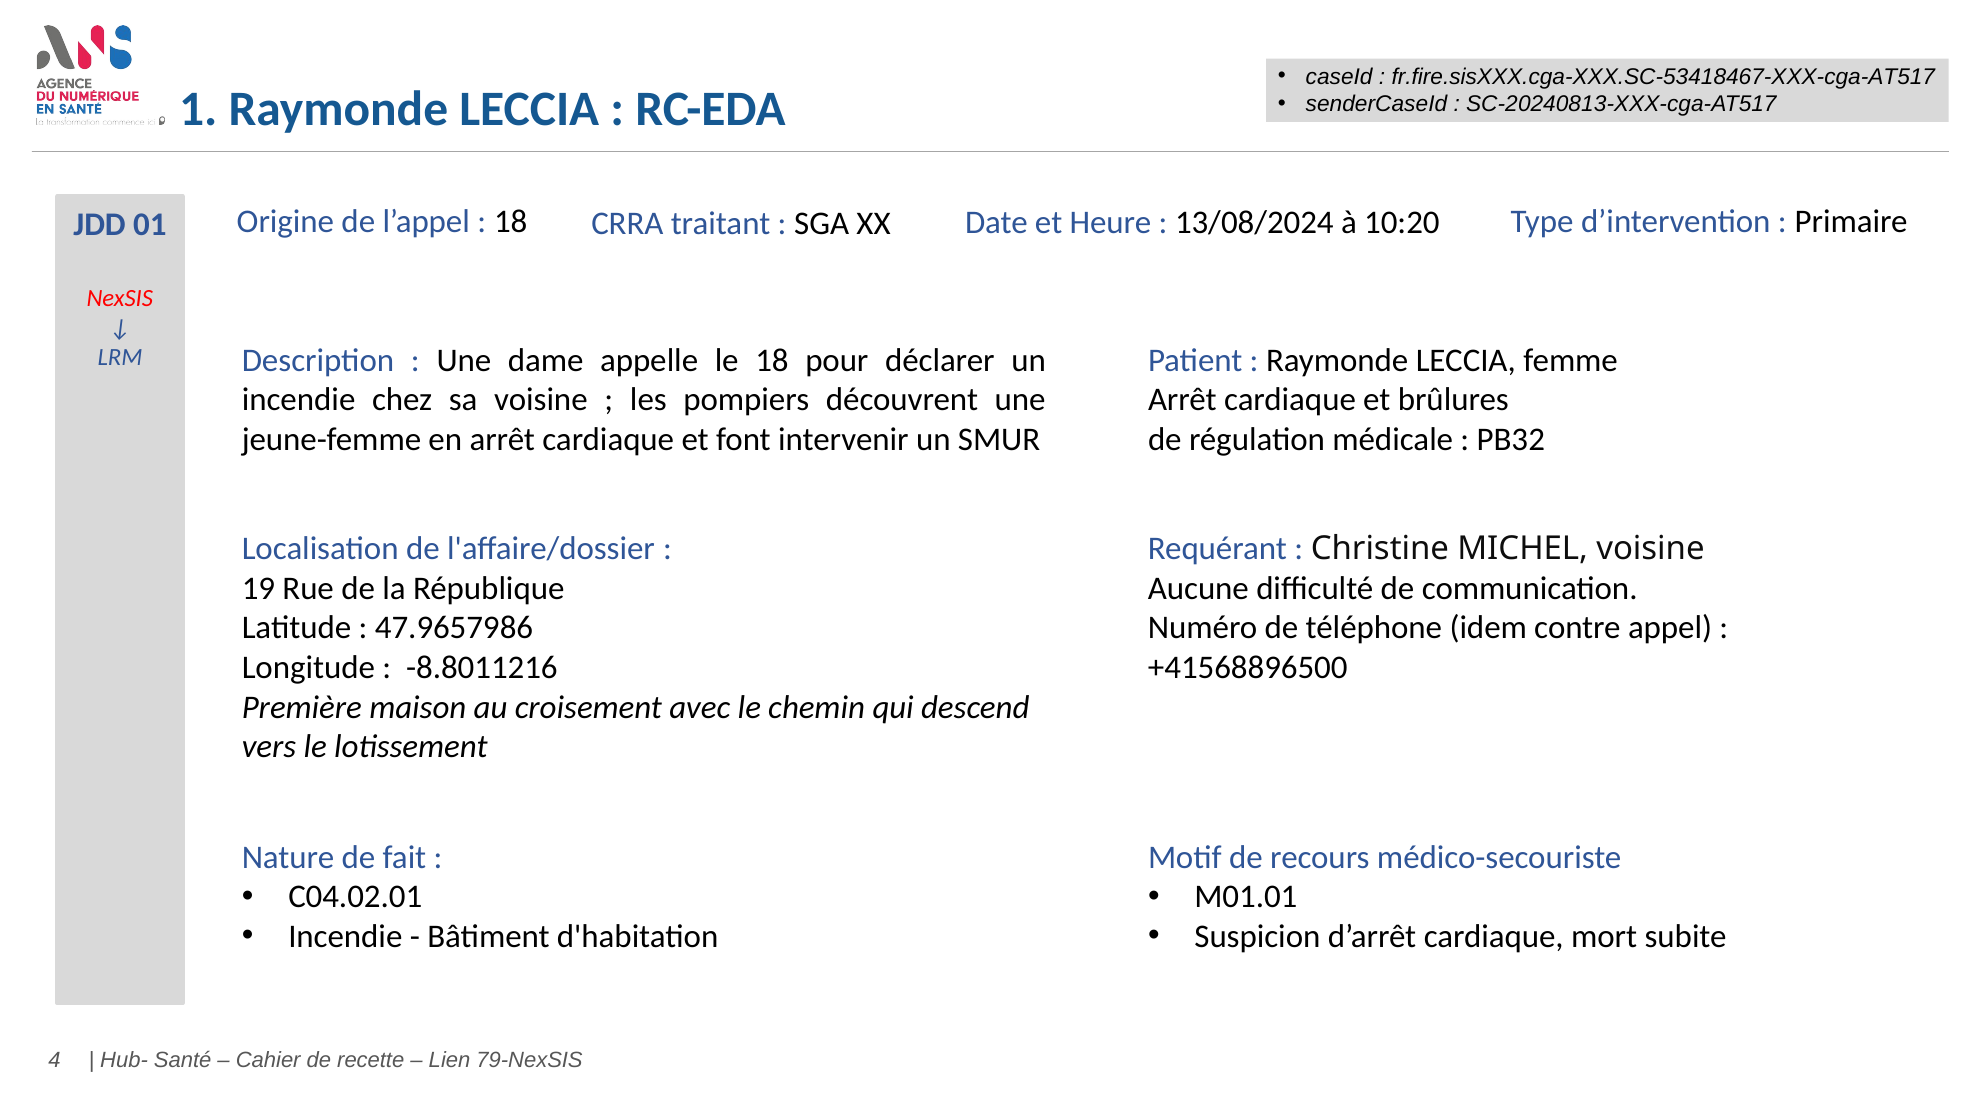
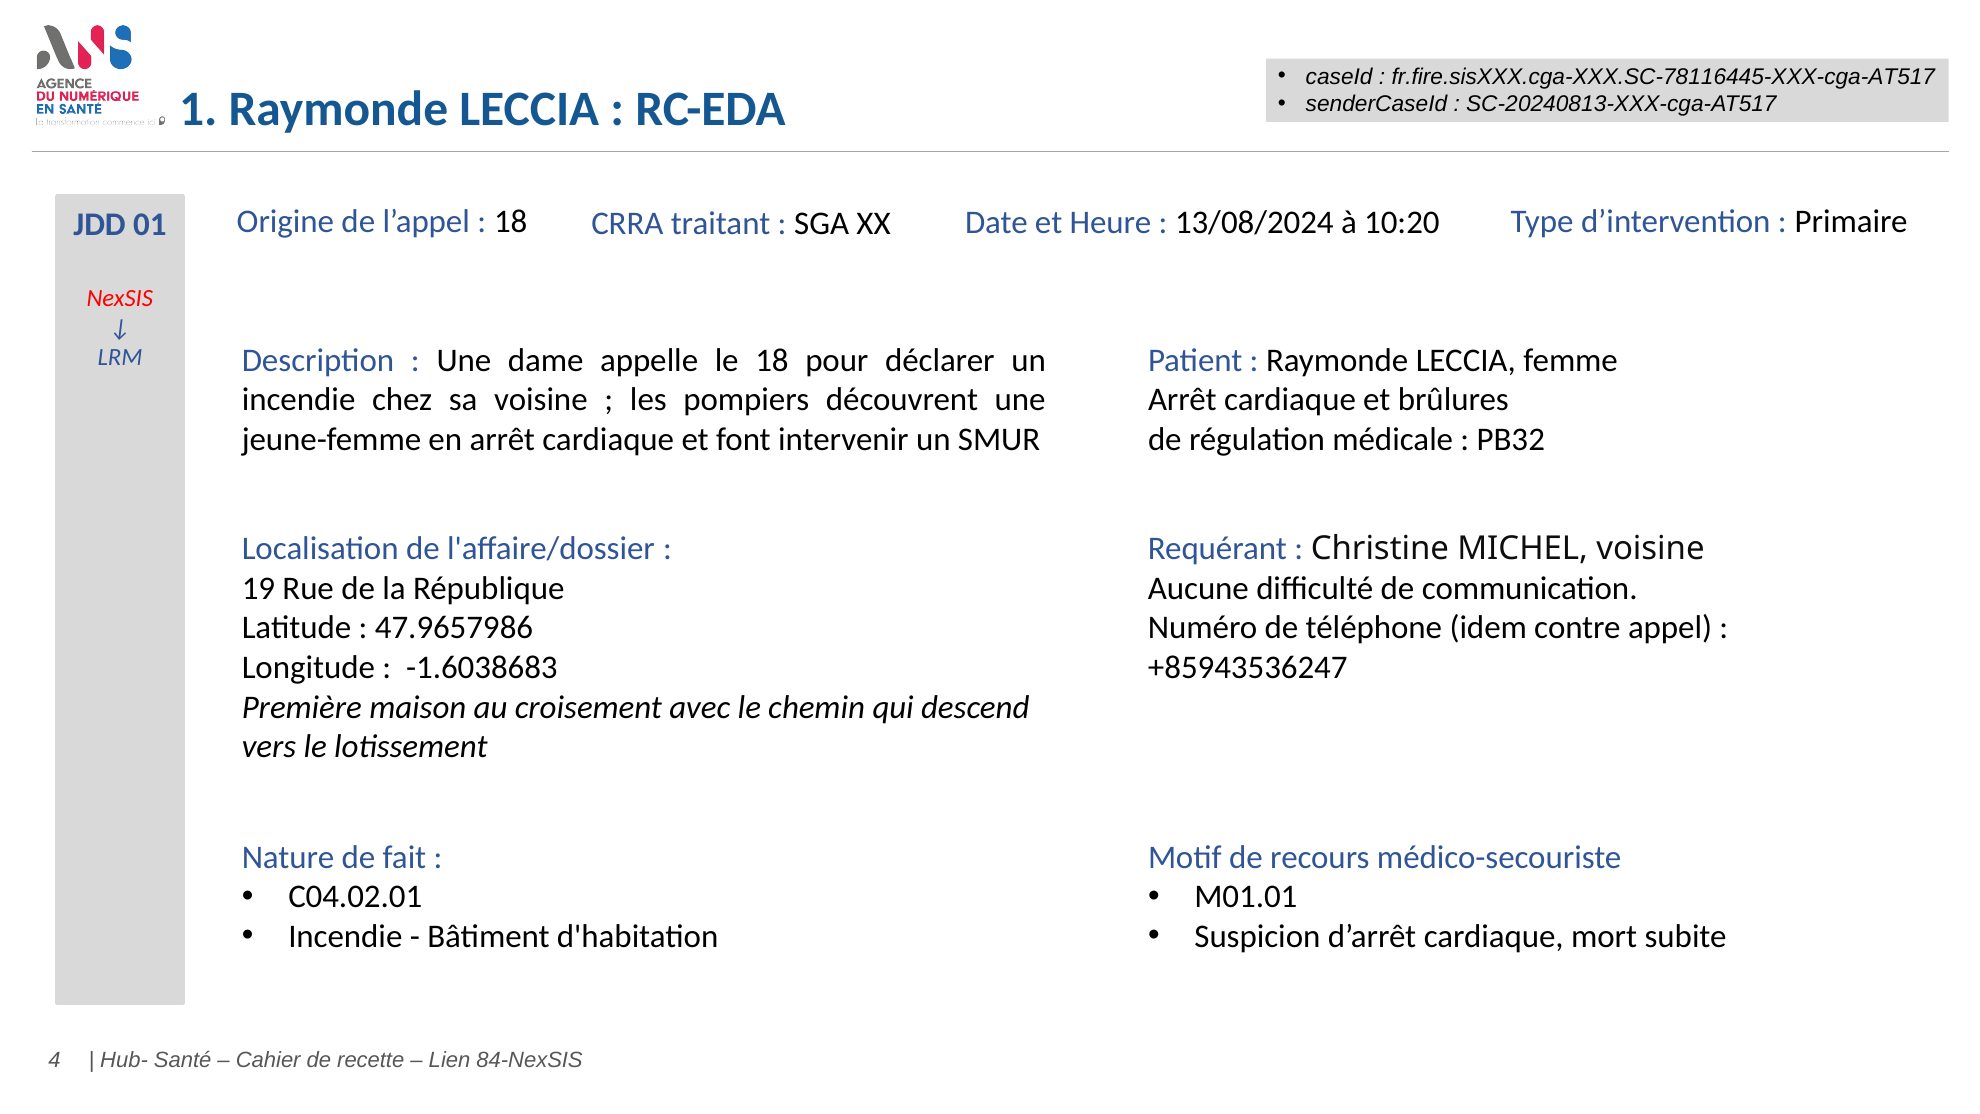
fr.fire.sisXXX.cga-XXX.SC-53418467-XXX-cga-AT517: fr.fire.sisXXX.cga-XXX.SC-53418467-XXX-cga-AT517 -> fr.fire.sisXXX.cga-XXX.SC-78116445-XXX-cga-AT517 (1663, 77)
-8.8011216: -8.8011216 -> -1.6038683 (482, 668)
+41568896500: +41568896500 -> +85943536247 (1248, 668)
79-NexSIS: 79-NexSIS -> 84-NexSIS (530, 1060)
